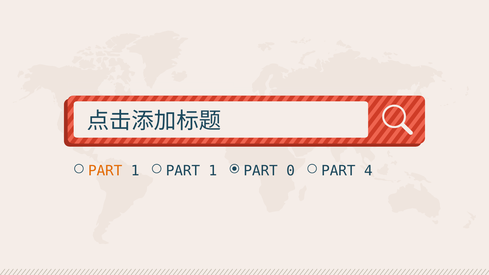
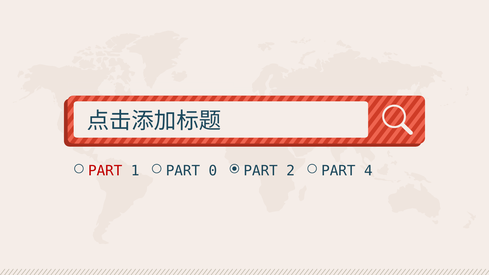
PART colour: orange -> red (105, 171)
1 PART 1: 1 -> 0 (213, 171)
0: 0 -> 2 (291, 171)
